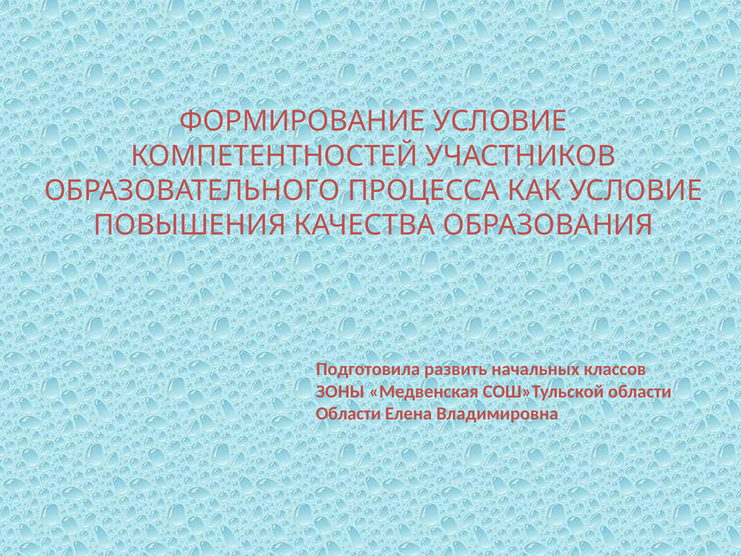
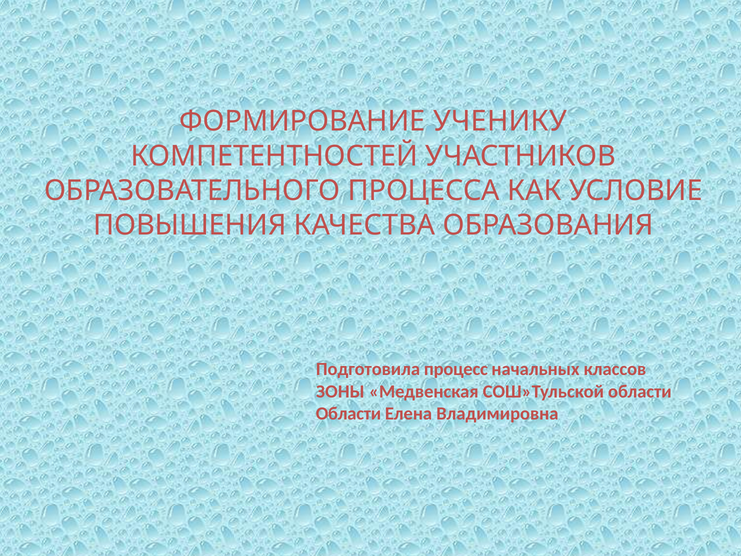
ФОРМИРОВАНИЕ УСЛОВИЕ: УСЛОВИЕ -> УЧЕНИКУ (500, 121)
развить: развить -> процесс (456, 369)
